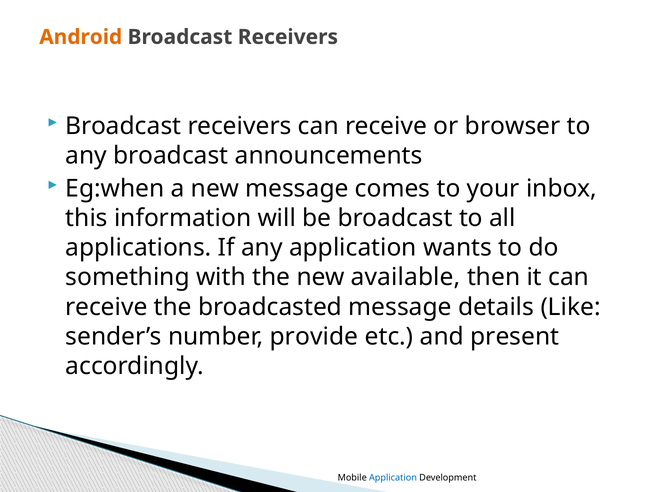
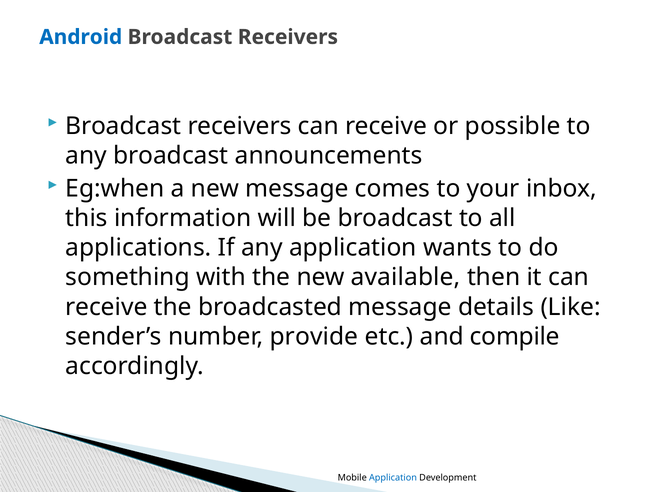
Android colour: orange -> blue (81, 37)
browser: browser -> possible (513, 126)
present: present -> compile (515, 336)
